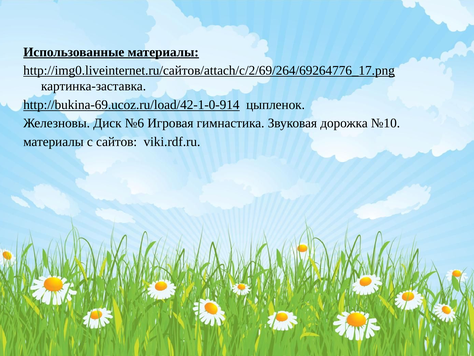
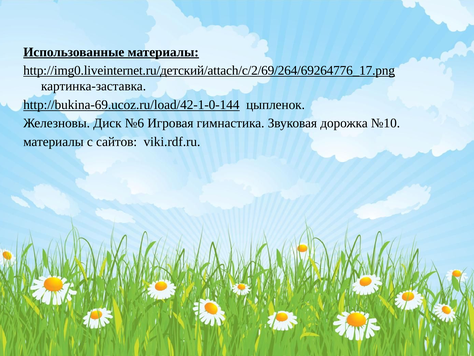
http://img0.liveinternet.ru/сайтов/attach/c/2/69/264/69264776_17.png: http://img0.liveinternet.ru/сайтов/attach/c/2/69/264/69264776_17.png -> http://img0.liveinternet.ru/детский/attach/c/2/69/264/69264776_17.png (209, 70)
http://bukina-69.ucoz.ru/load/42-1-0-914: http://bukina-69.ucoz.ru/load/42-1-0-914 -> http://bukina-69.ucoz.ru/load/42-1-0-144 (131, 105)
